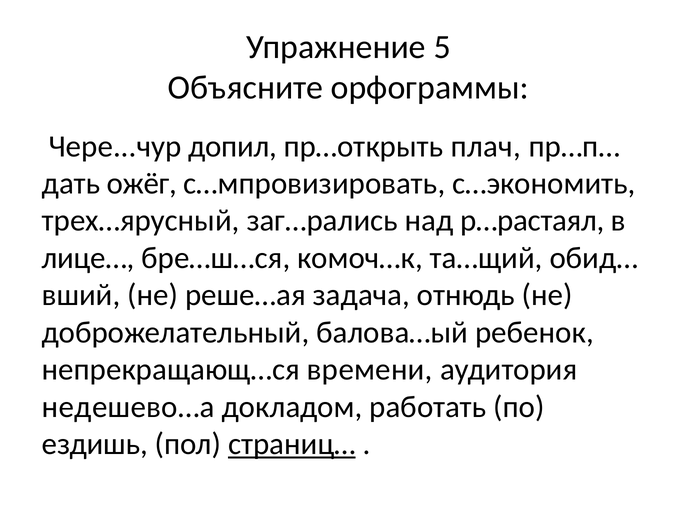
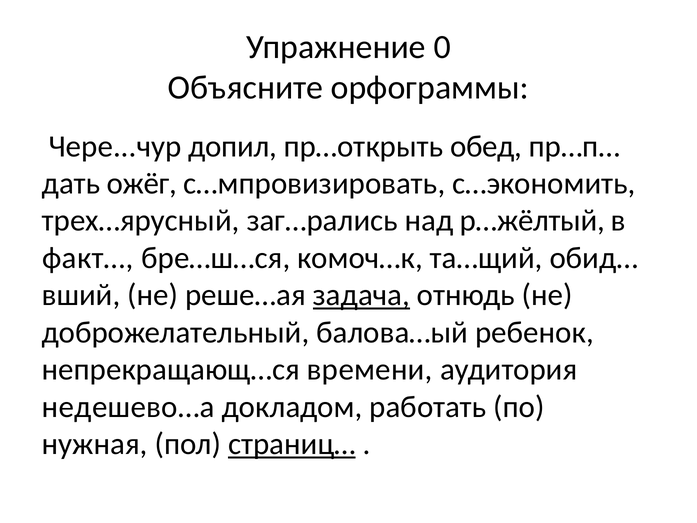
5: 5 -> 0 (442, 47)
плач: плач -> обед (486, 146)
р…растаял: р…растаял -> р…жёлтый (532, 221)
лице…: лице… -> факт… (88, 258)
задача underline: none -> present (361, 295)
ездишь: ездишь -> нужная (95, 444)
